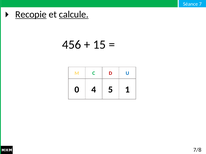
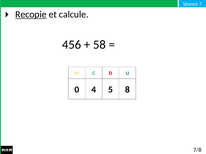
calcule underline: present -> none (74, 15)
15: 15 -> 58 (99, 45)
1: 1 -> 8 (127, 90)
